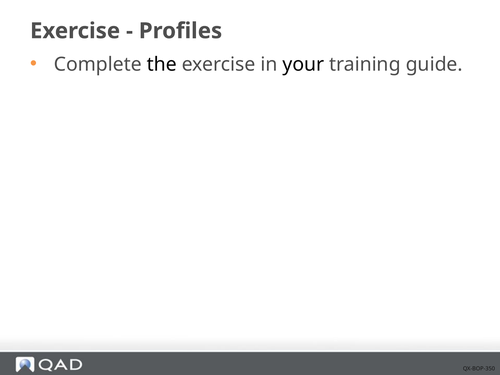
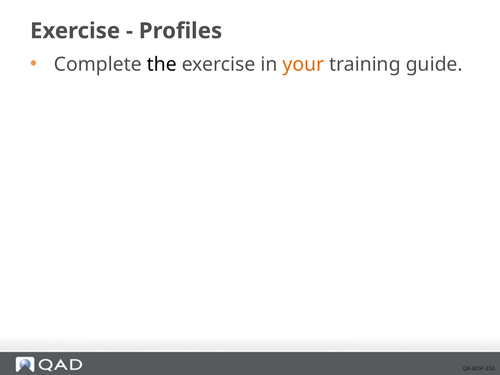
your colour: black -> orange (303, 64)
